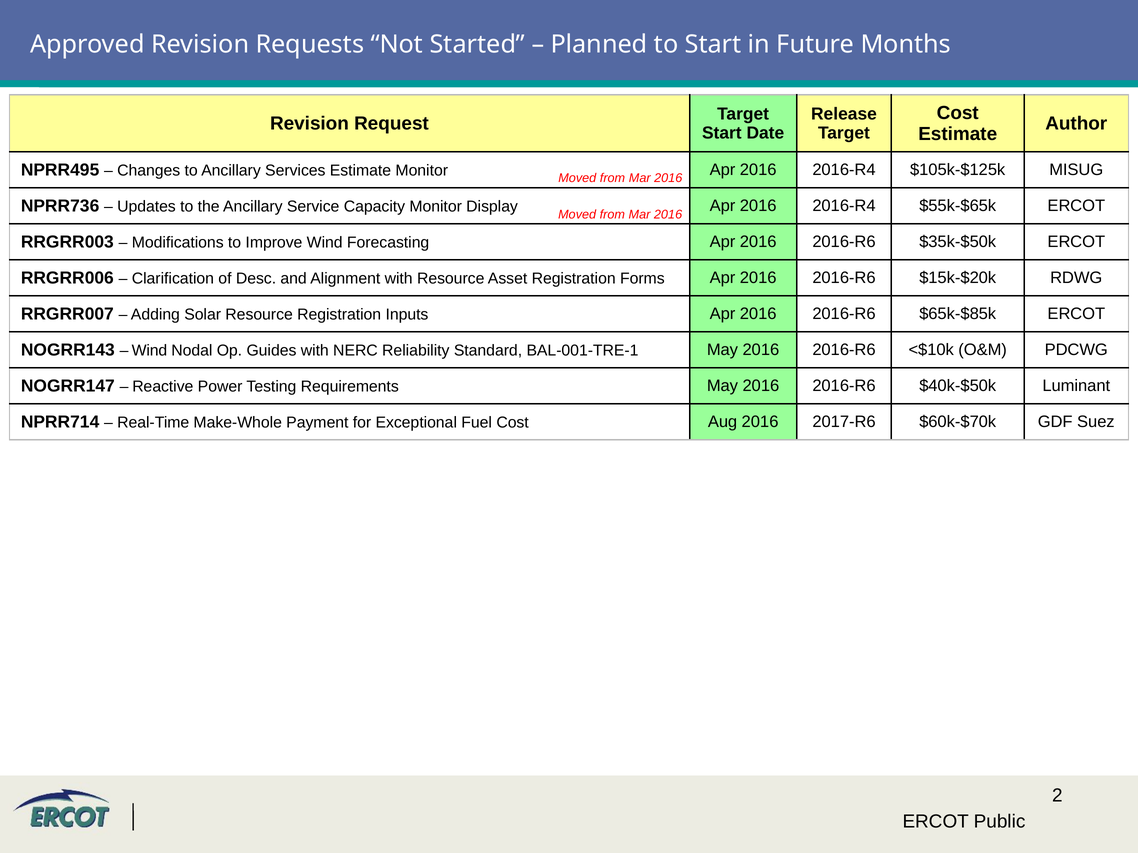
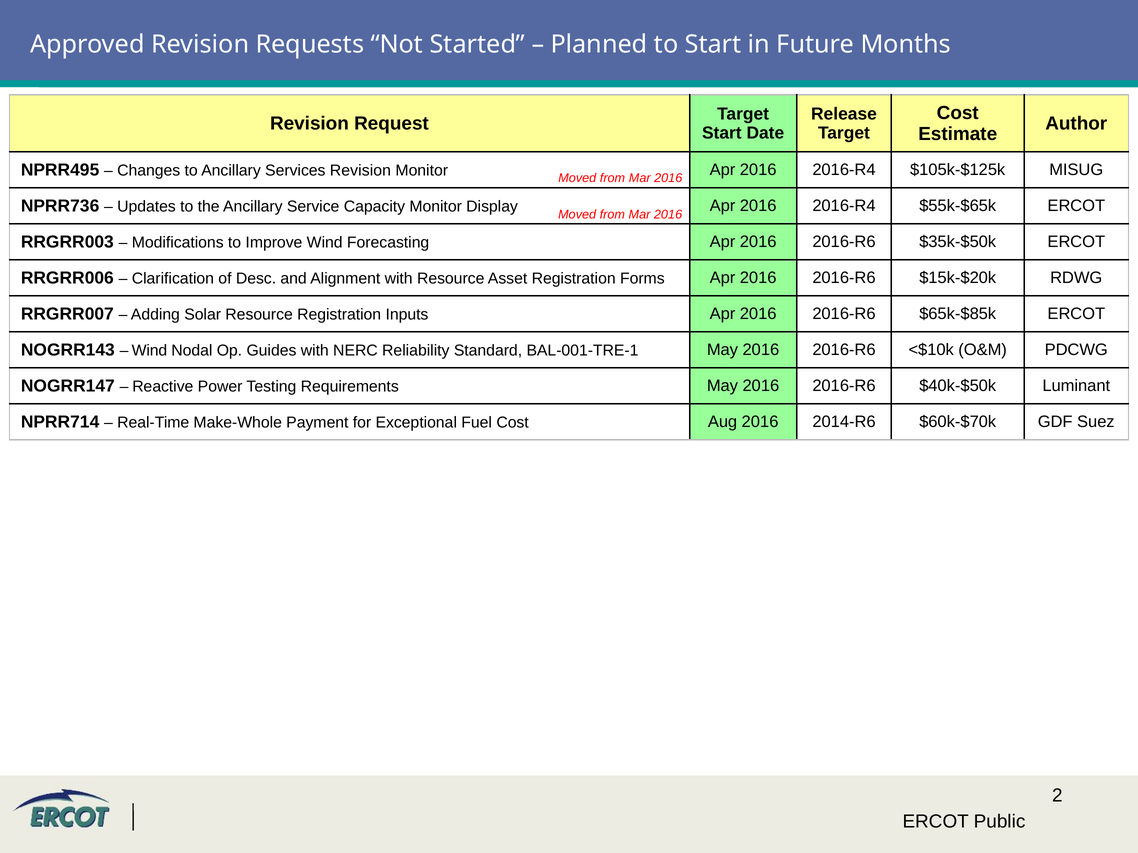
Services Estimate: Estimate -> Revision (360, 171)
2017-R6: 2017-R6 -> 2014-R6 (844, 422)
